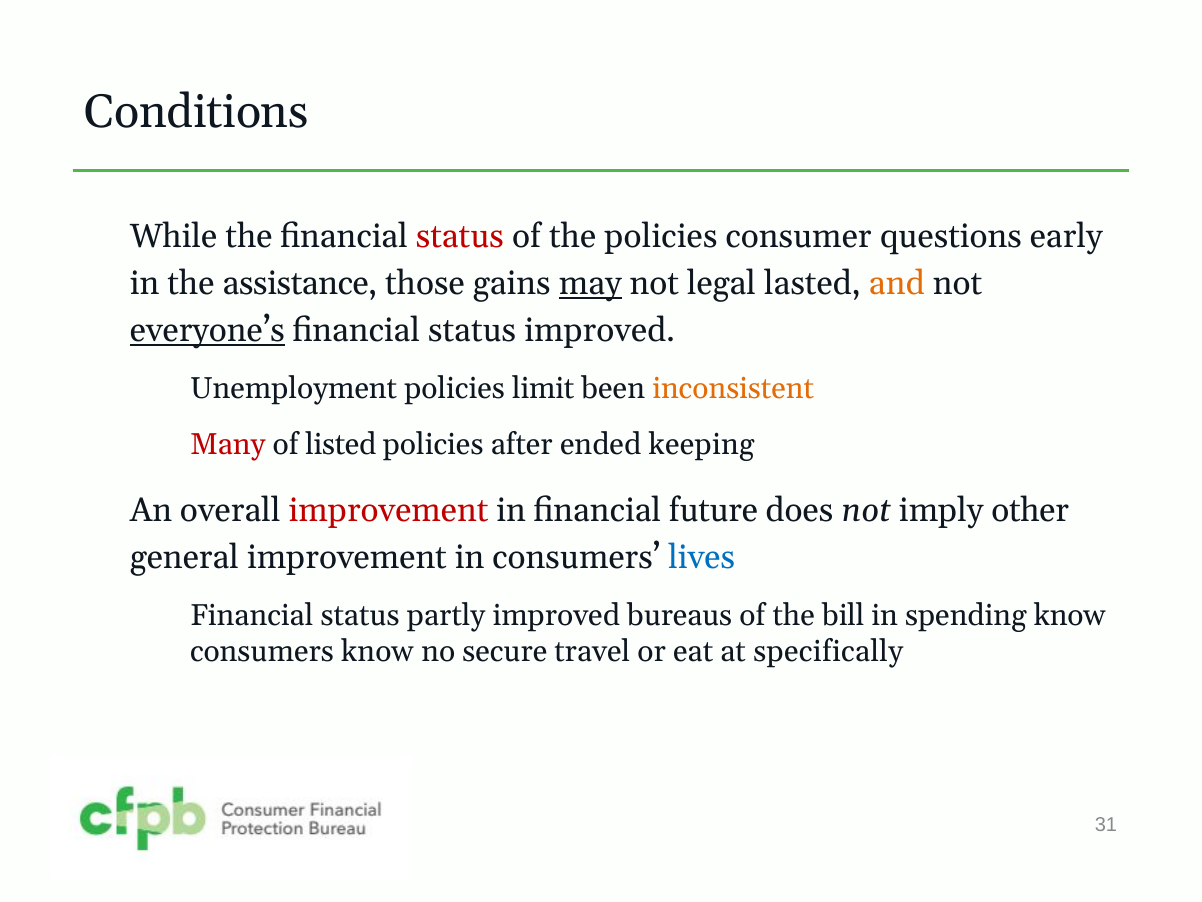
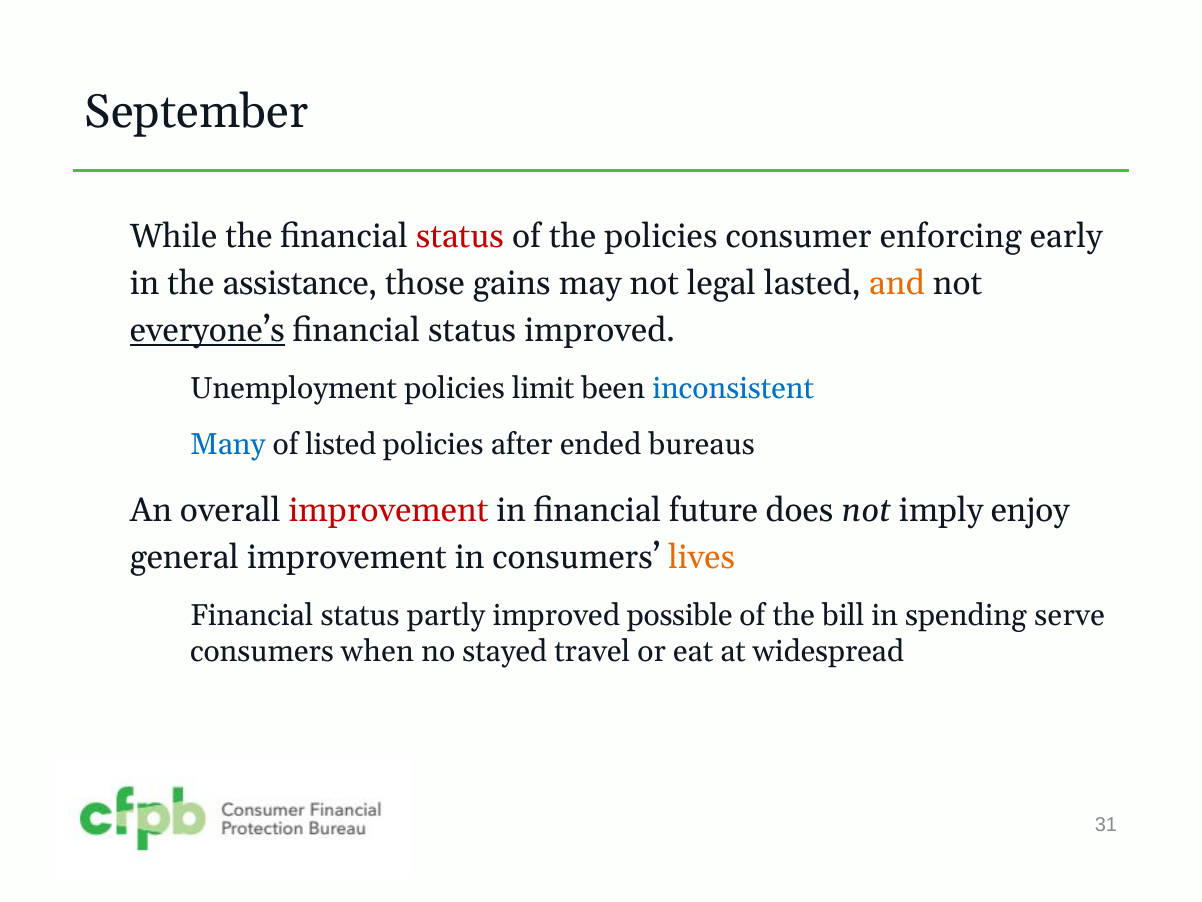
Conditions: Conditions -> September (196, 112)
questions: questions -> enforcing (951, 236)
may underline: present -> none (590, 283)
inconsistent colour: orange -> blue (733, 388)
Many colour: red -> blue (228, 444)
keeping: keeping -> bureaus (702, 444)
other: other -> enjoy (1030, 510)
lives colour: blue -> orange (702, 557)
bureaus: bureaus -> possible (680, 615)
spending know: know -> serve (1070, 615)
consumers know: know -> when (377, 651)
secure: secure -> stayed (505, 651)
specifically: specifically -> widespread (828, 651)
